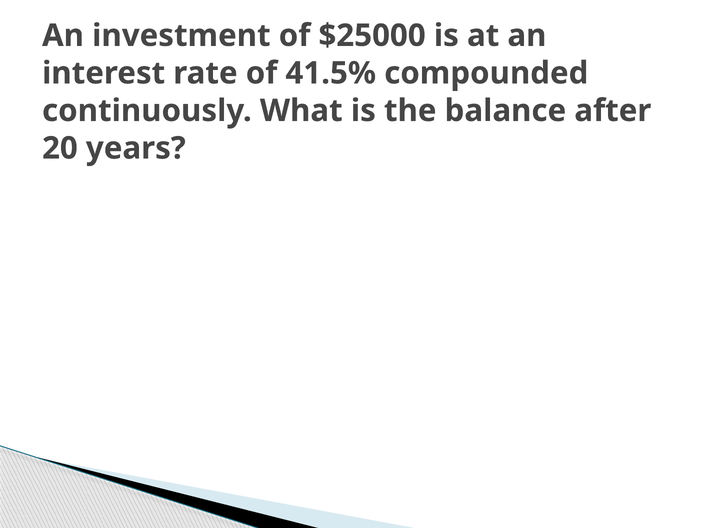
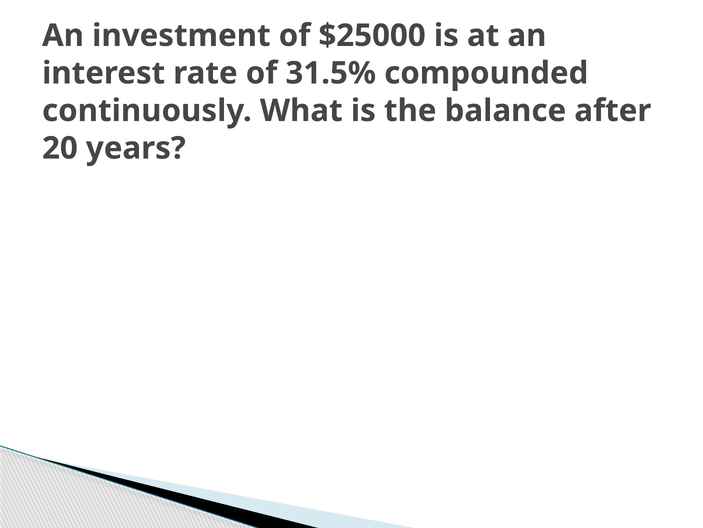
41.5%: 41.5% -> 31.5% (331, 73)
